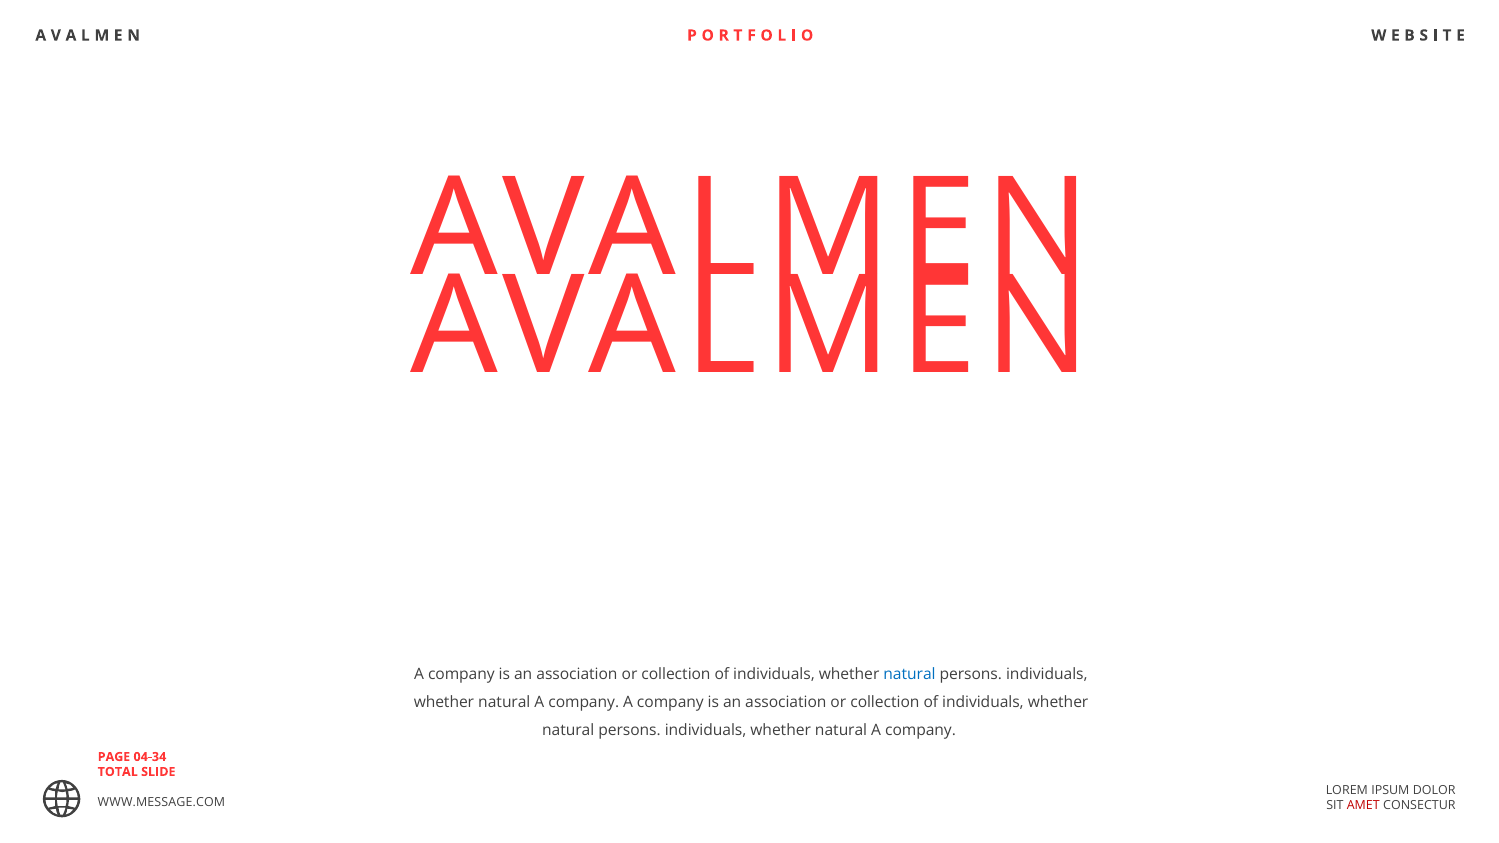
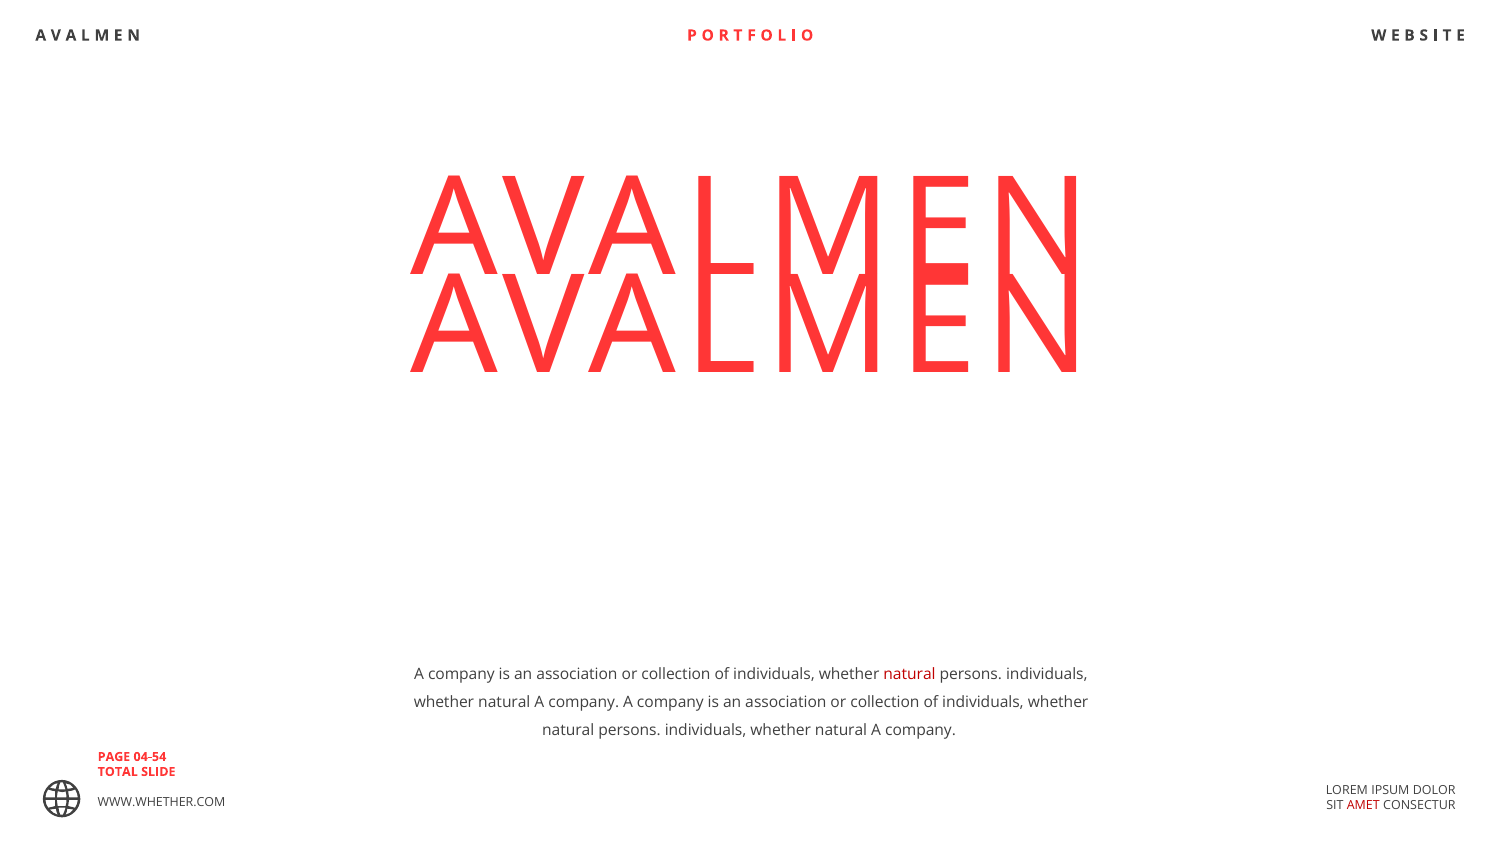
natural colour: blue -> red (909, 674)
04-34: 04-34 -> 04-54 (150, 757)
WWW.MESSAGE.COM: WWW.MESSAGE.COM -> WWW.WHETHER.COM (161, 802)
